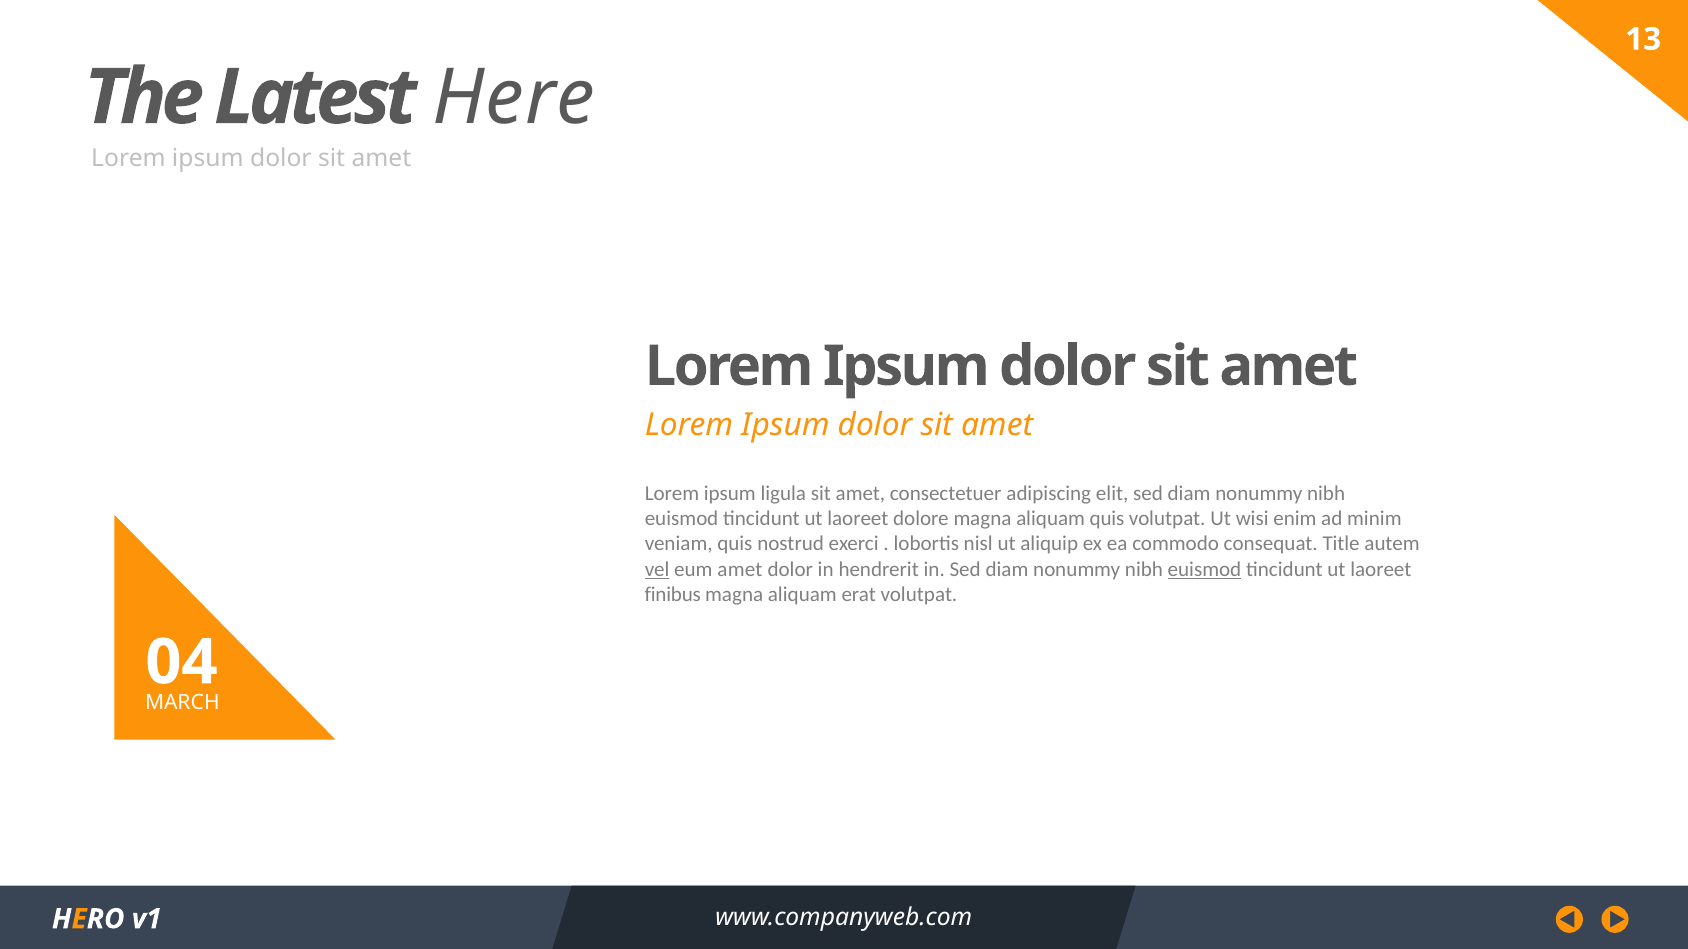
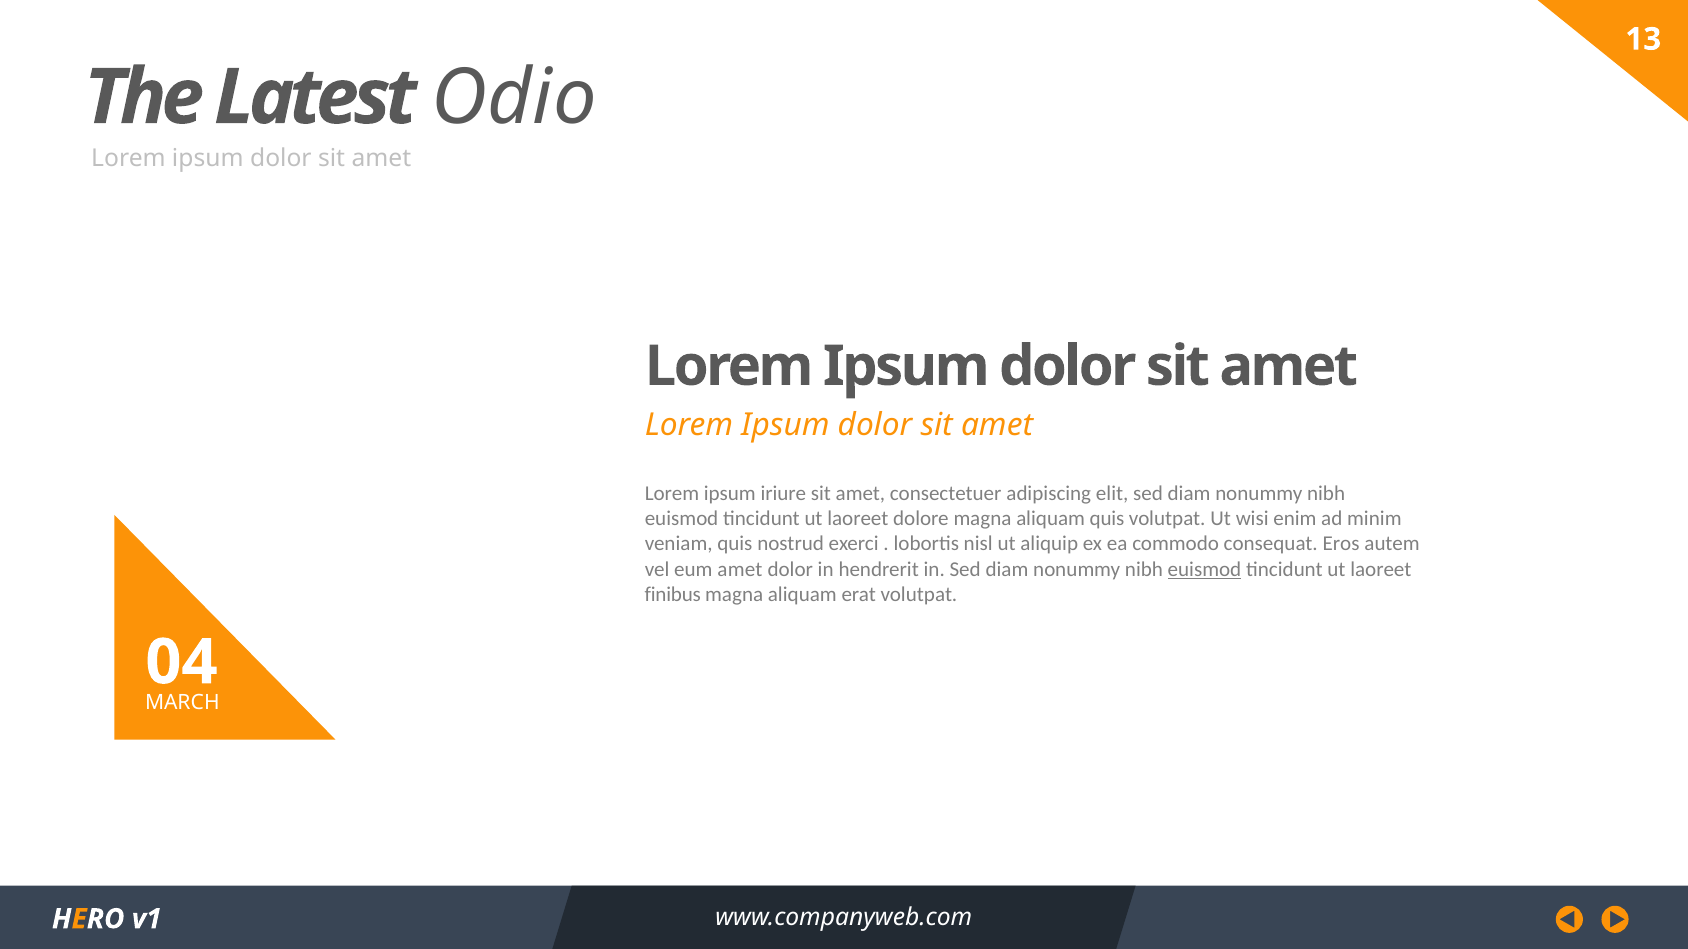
Here: Here -> Odio (514, 98)
ligula: ligula -> iriure (783, 493)
Title: Title -> Eros (1341, 544)
vel underline: present -> none (657, 569)
